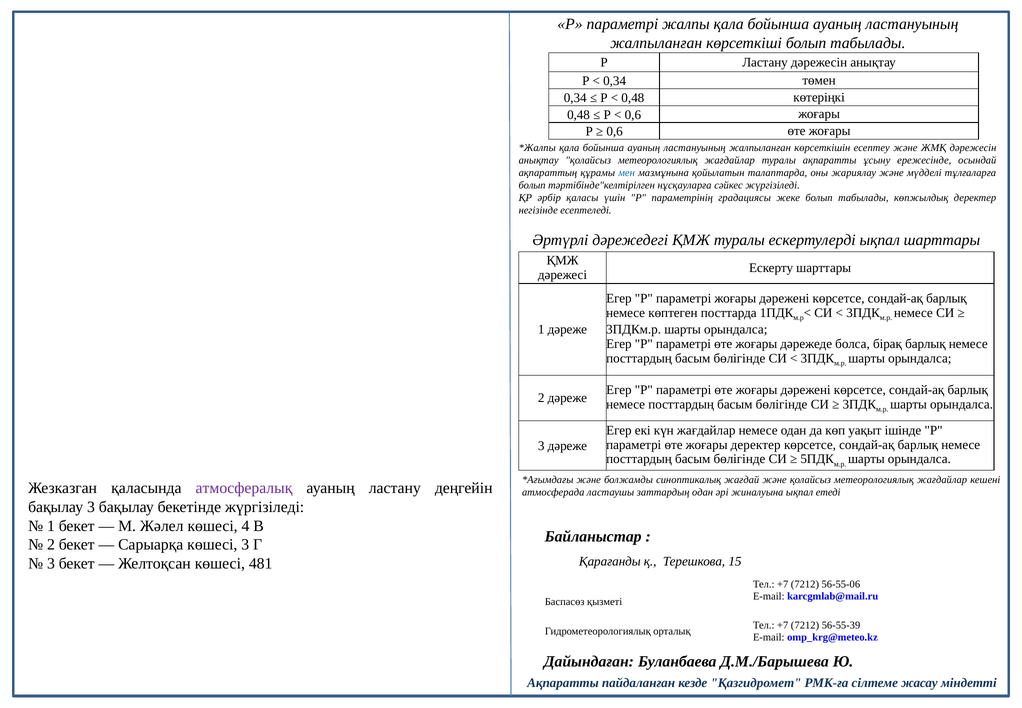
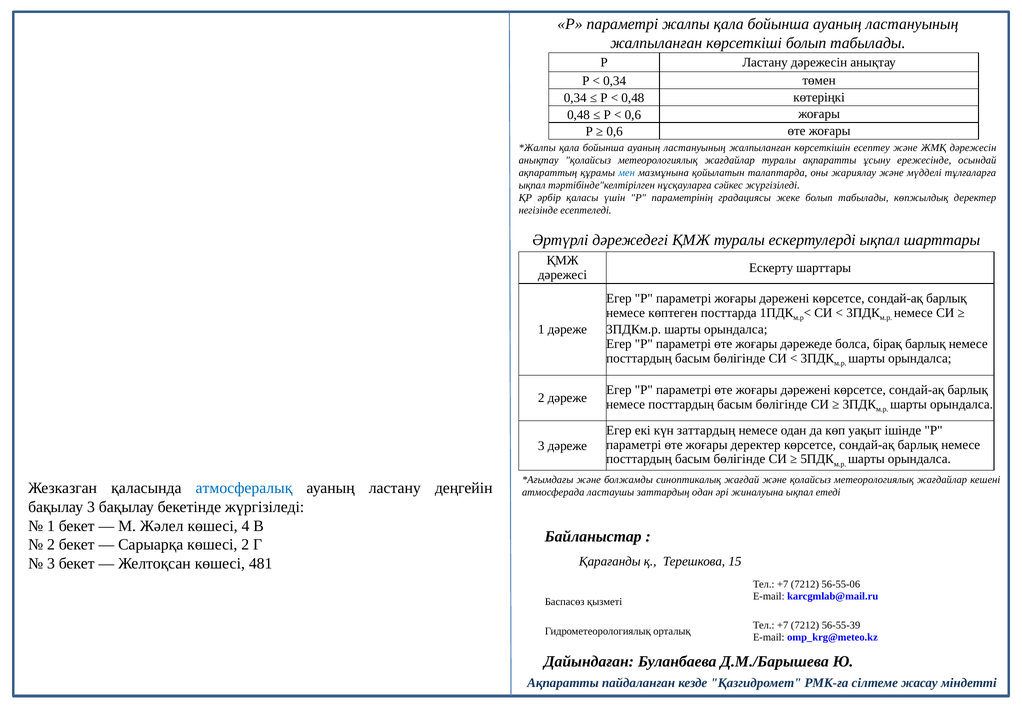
болып: болып -> ықпал (532, 185)
күн жағдайлар: жағдайлар -> заттардың (706, 430)
атмосфералық colour: purple -> blue (244, 488)
көшесі 3: 3 -> 2 (245, 544)
